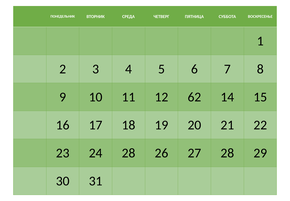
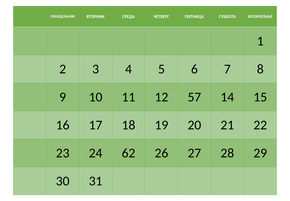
62: 62 -> 57 (194, 97)
24 28: 28 -> 62 (129, 153)
